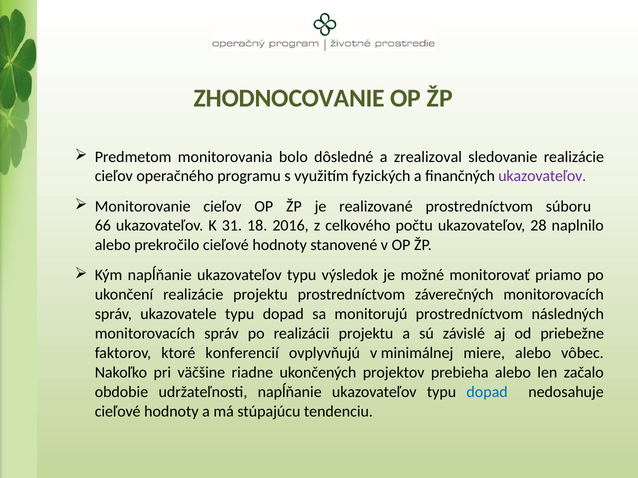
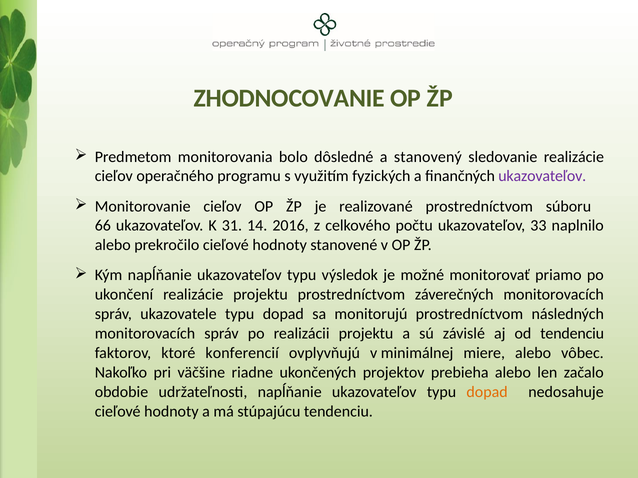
zrealizoval: zrealizoval -> stanovený (428, 157)
18: 18 -> 14 (257, 226)
28: 28 -> 33 (538, 226)
od priebežne: priebežne -> tendenciu (572, 334)
dopad colour: blue -> orange (487, 392)
